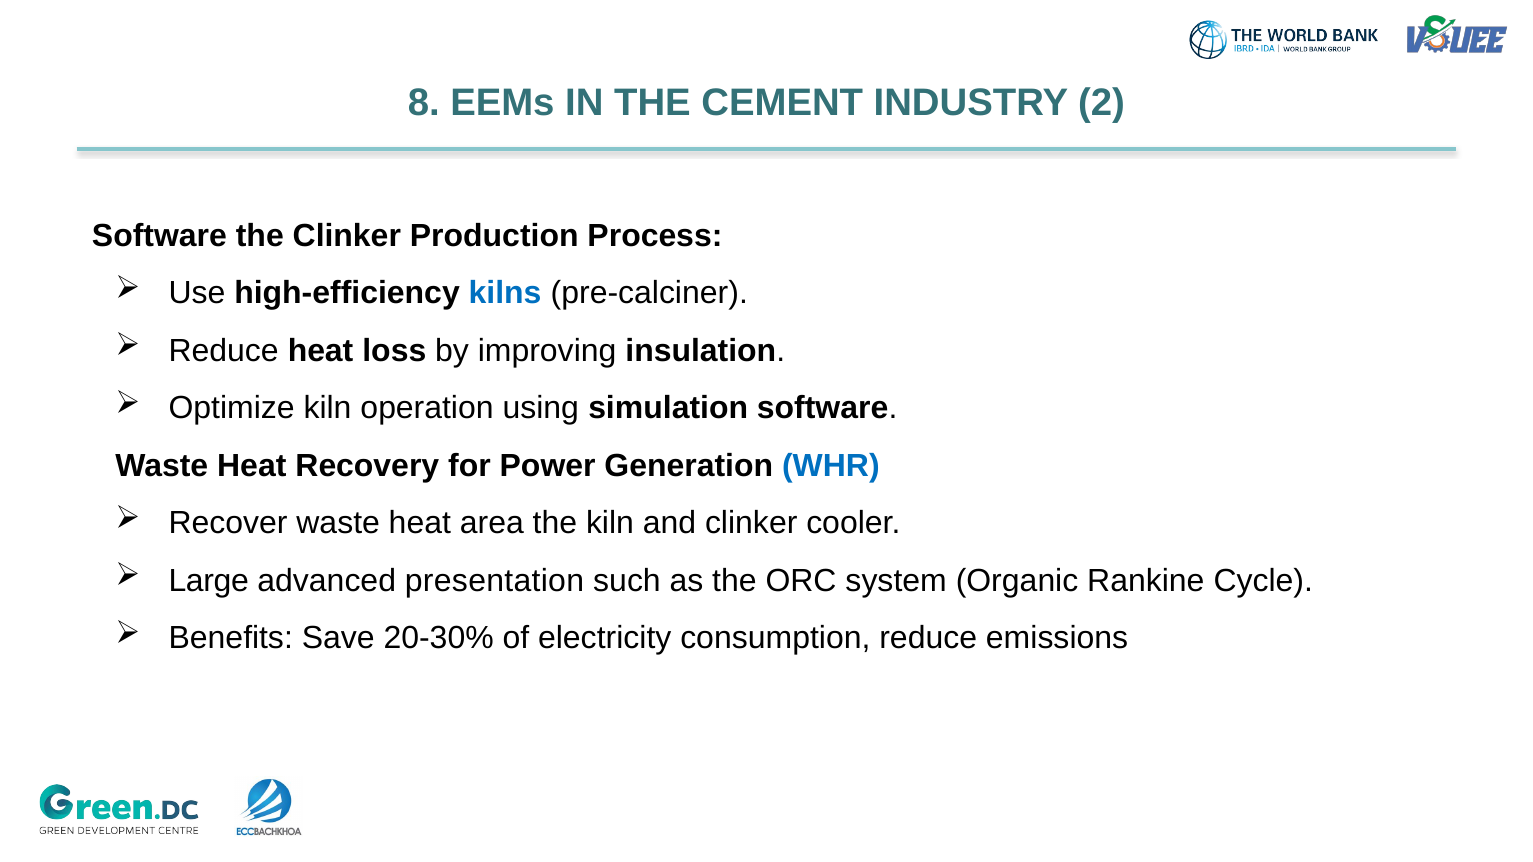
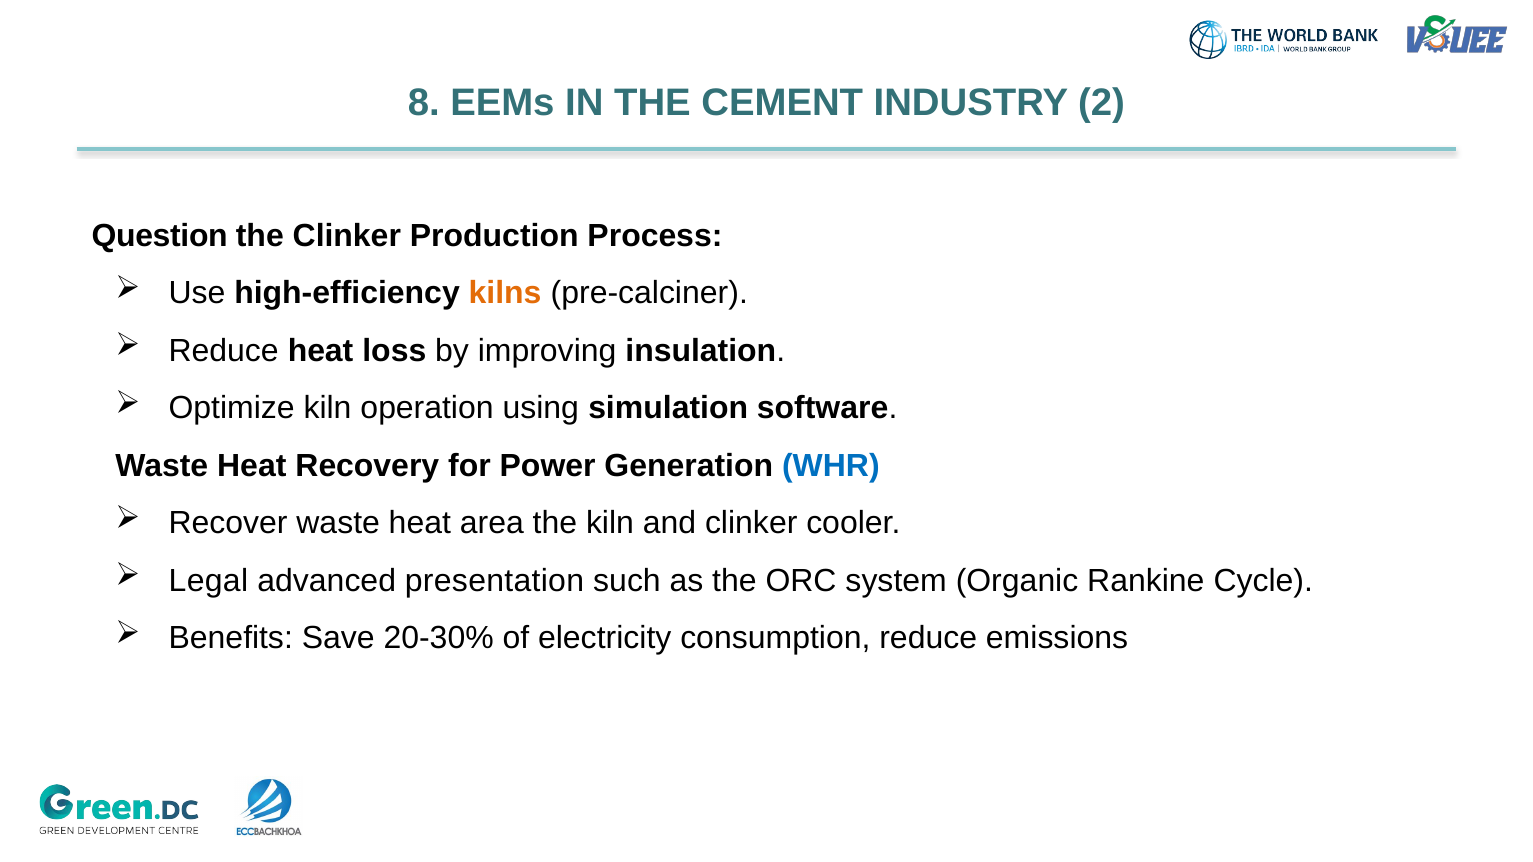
Software: Software -> Question (160, 236)
kilns colour: blue -> orange (505, 293)
Large: Large -> Legal (208, 581)
